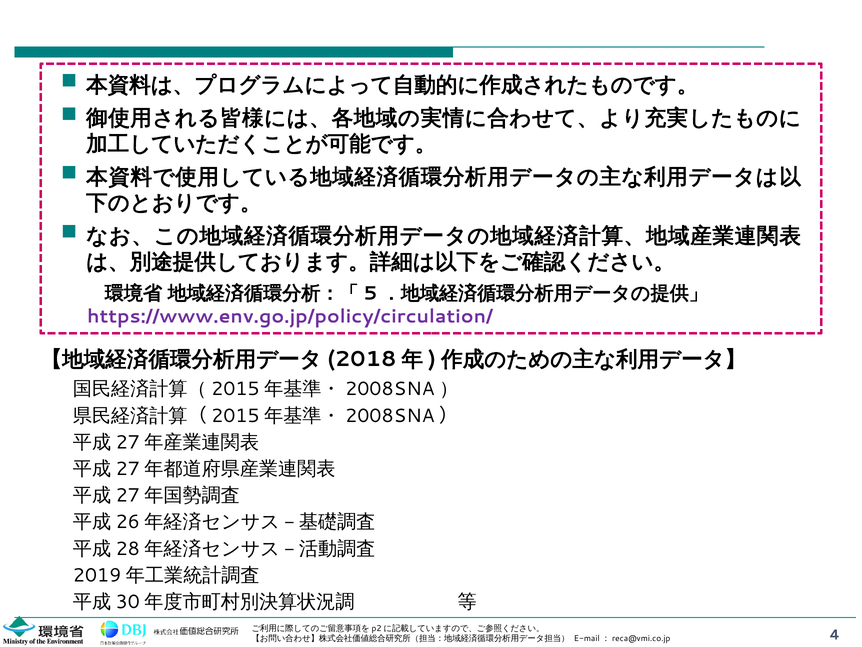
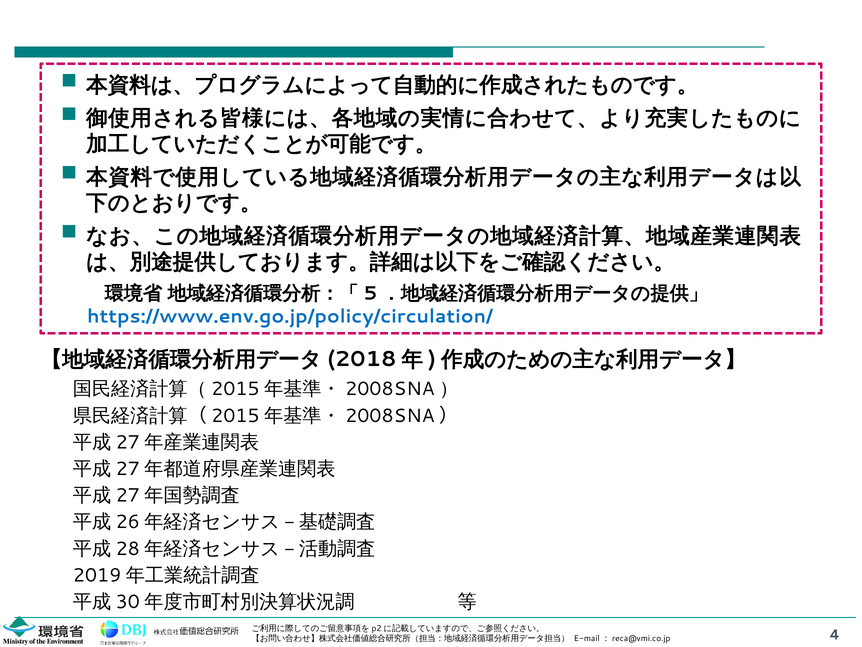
https://www.env.go.jp/policy/circulation/ colour: purple -> blue (290, 316)
